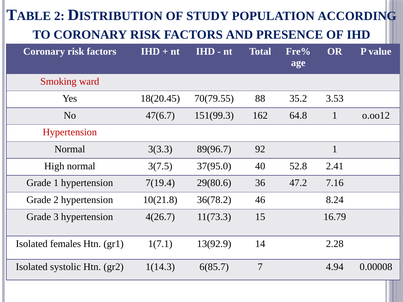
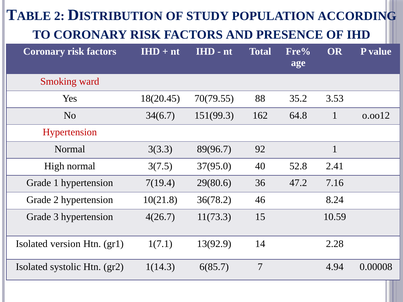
47(6.7: 47(6.7 -> 34(6.7 (160, 115)
16.79: 16.79 -> 10.59 (335, 217)
females: females -> version (65, 244)
